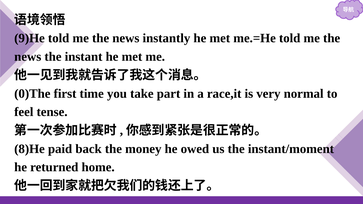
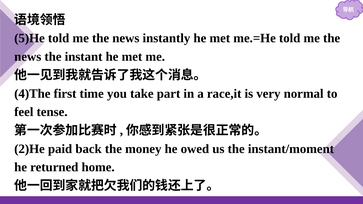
9)He: 9)He -> 5)He (30, 38)
0)The: 0)The -> 4)The (32, 94)
8)He: 8)He -> 2)He (30, 149)
